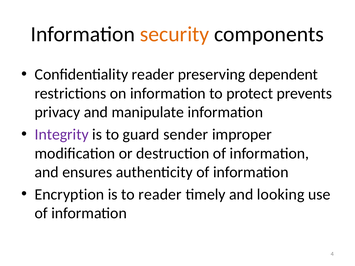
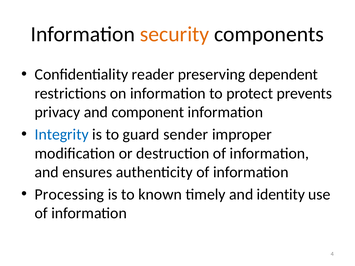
manipulate: manipulate -> component (148, 112)
Integrity colour: purple -> blue (62, 135)
Encryption: Encryption -> Processing (69, 195)
to reader: reader -> known (160, 195)
looking: looking -> identity (281, 195)
